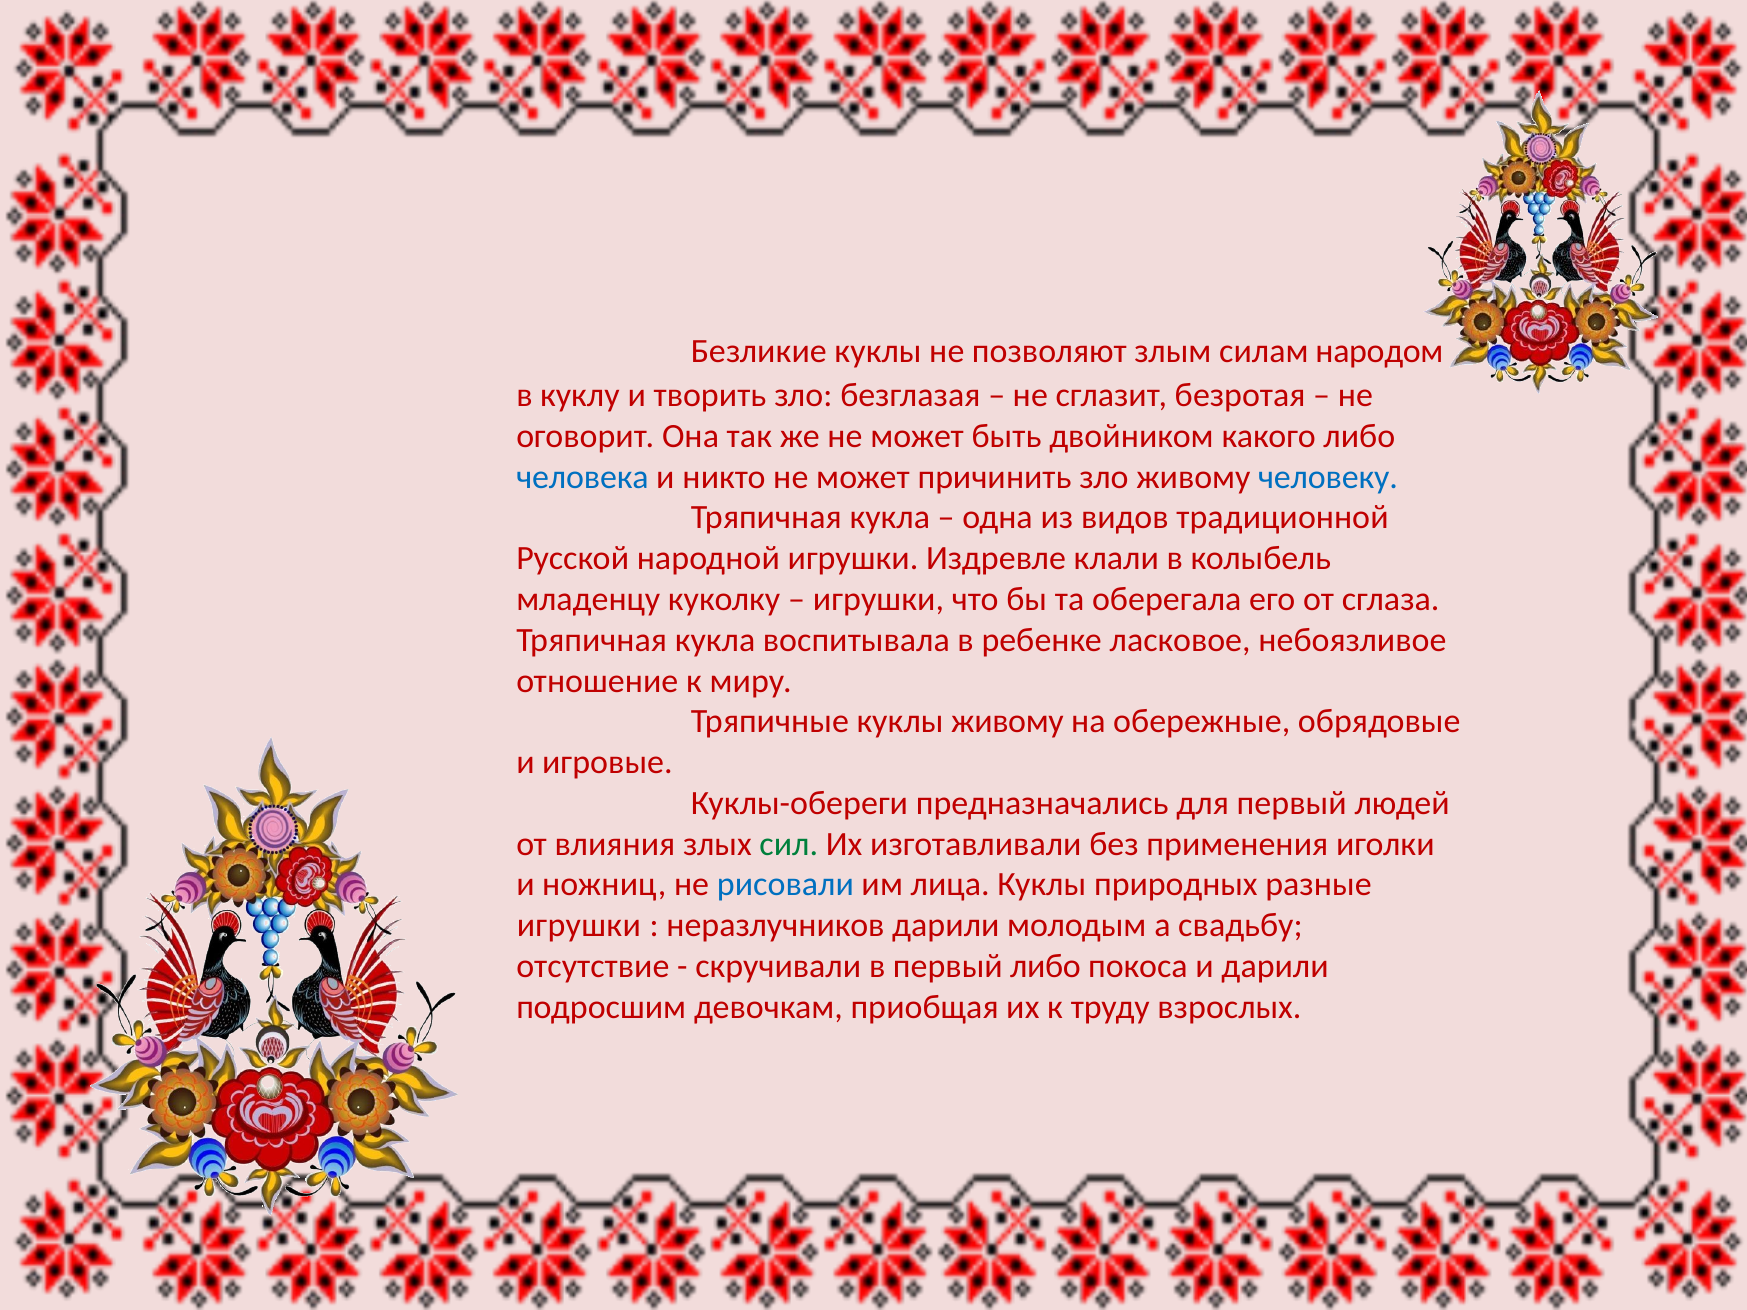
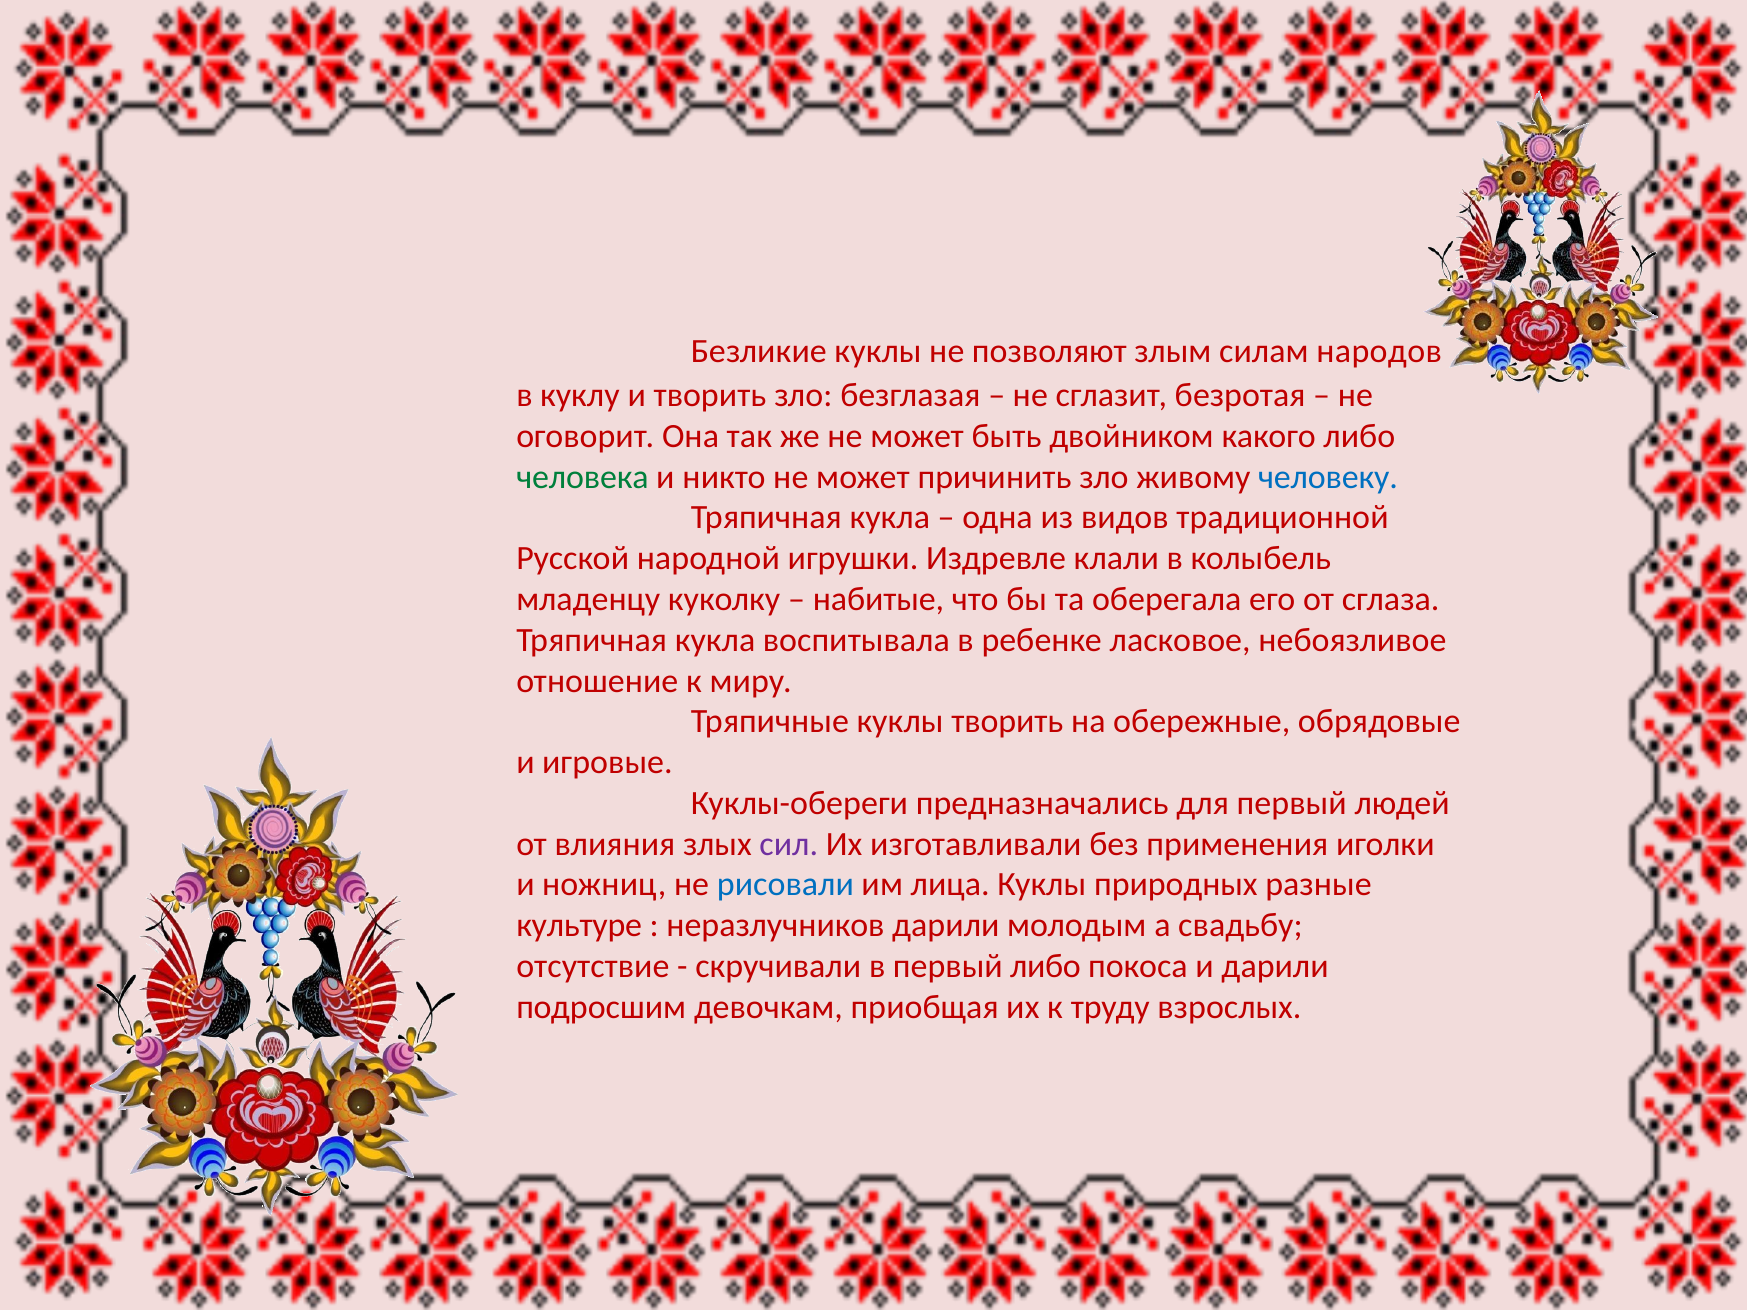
народом: народом -> народов (1379, 352)
человека colour: blue -> green (582, 477)
игрушки: игрушки -> набитые (879, 599)
куклы живому: живому -> творить (1007, 722)
сил colour: green -> purple (789, 844)
игрушки: игрушки -> культуре (579, 926)
